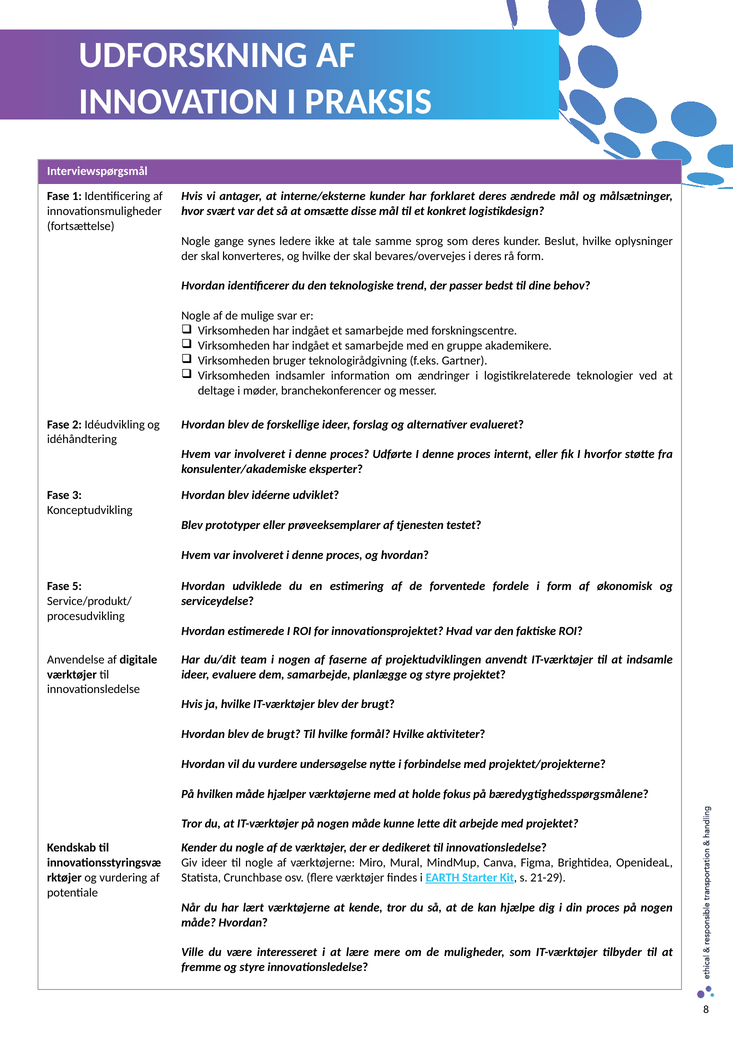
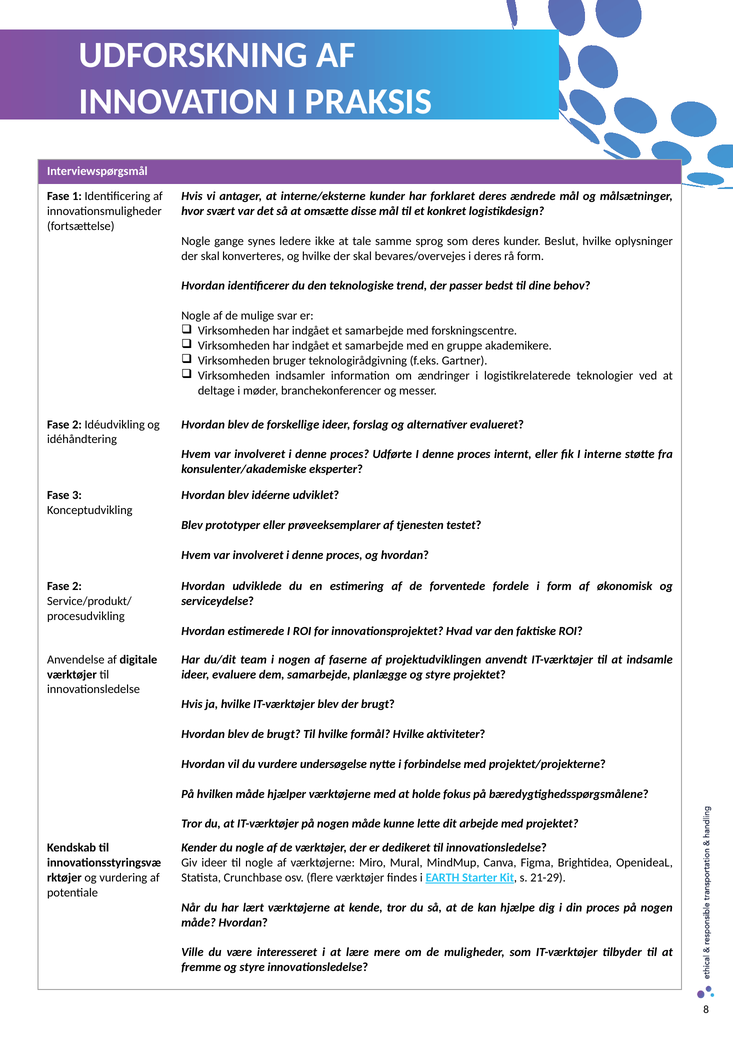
hvorfor: hvorfor -> interne (603, 454)
5: 5 -> 2 (77, 586)
